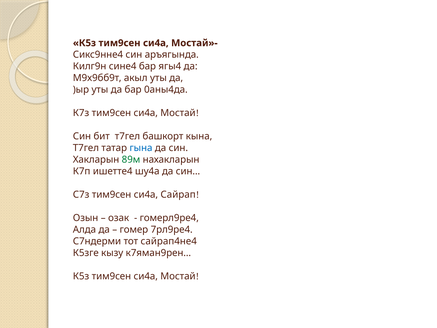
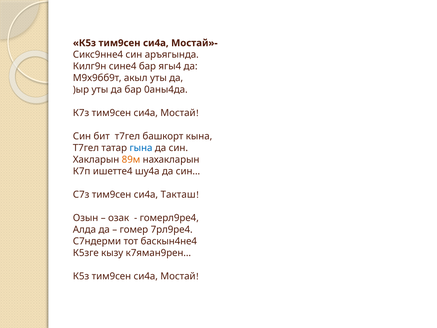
89м colour: green -> orange (131, 159)
Сайрап: Сайрап -> Такташ (178, 194)
сайрап4не4: сайрап4не4 -> баскын4не4 (169, 241)
